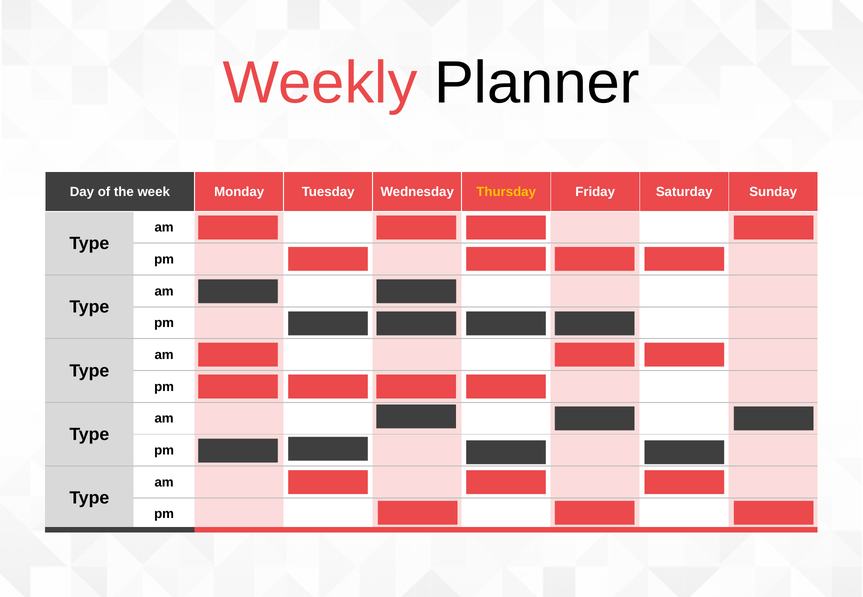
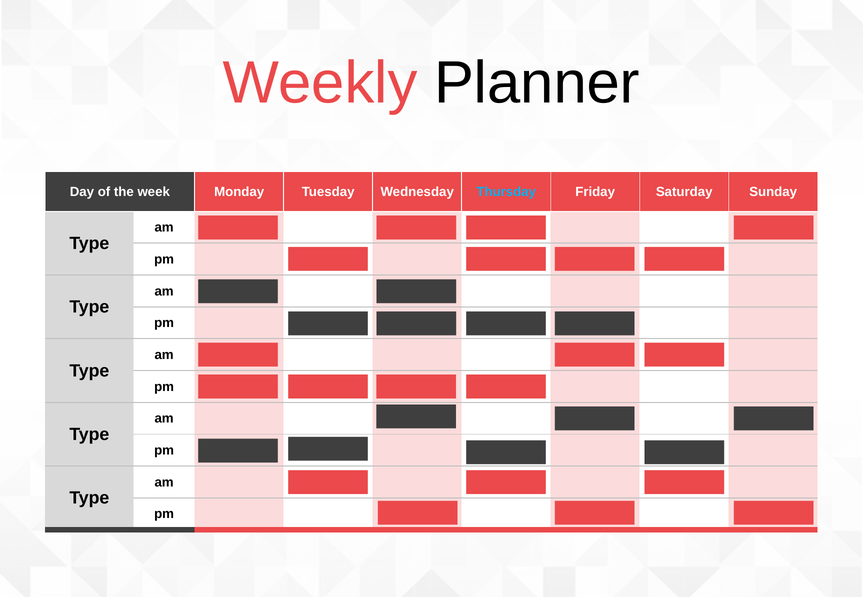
Thursday colour: yellow -> light blue (506, 192)
